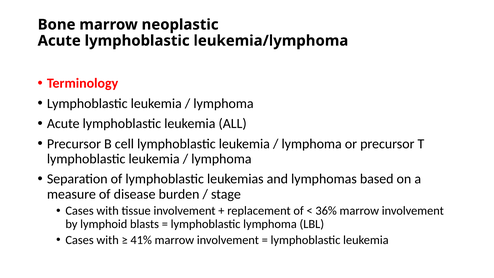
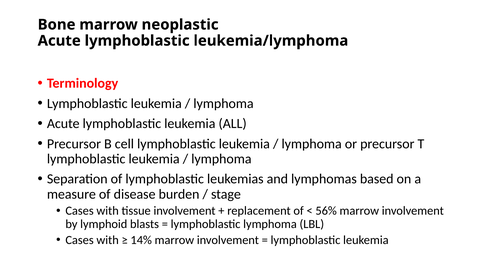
36%: 36% -> 56% (326, 211)
41%: 41% -> 14% (141, 240)
